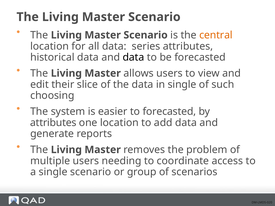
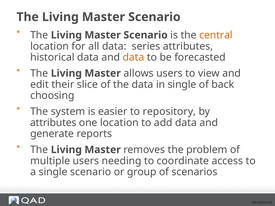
data colour: black -> orange (133, 57)
such: such -> back (223, 85)
to forecasted: forecasted -> repository (169, 112)
